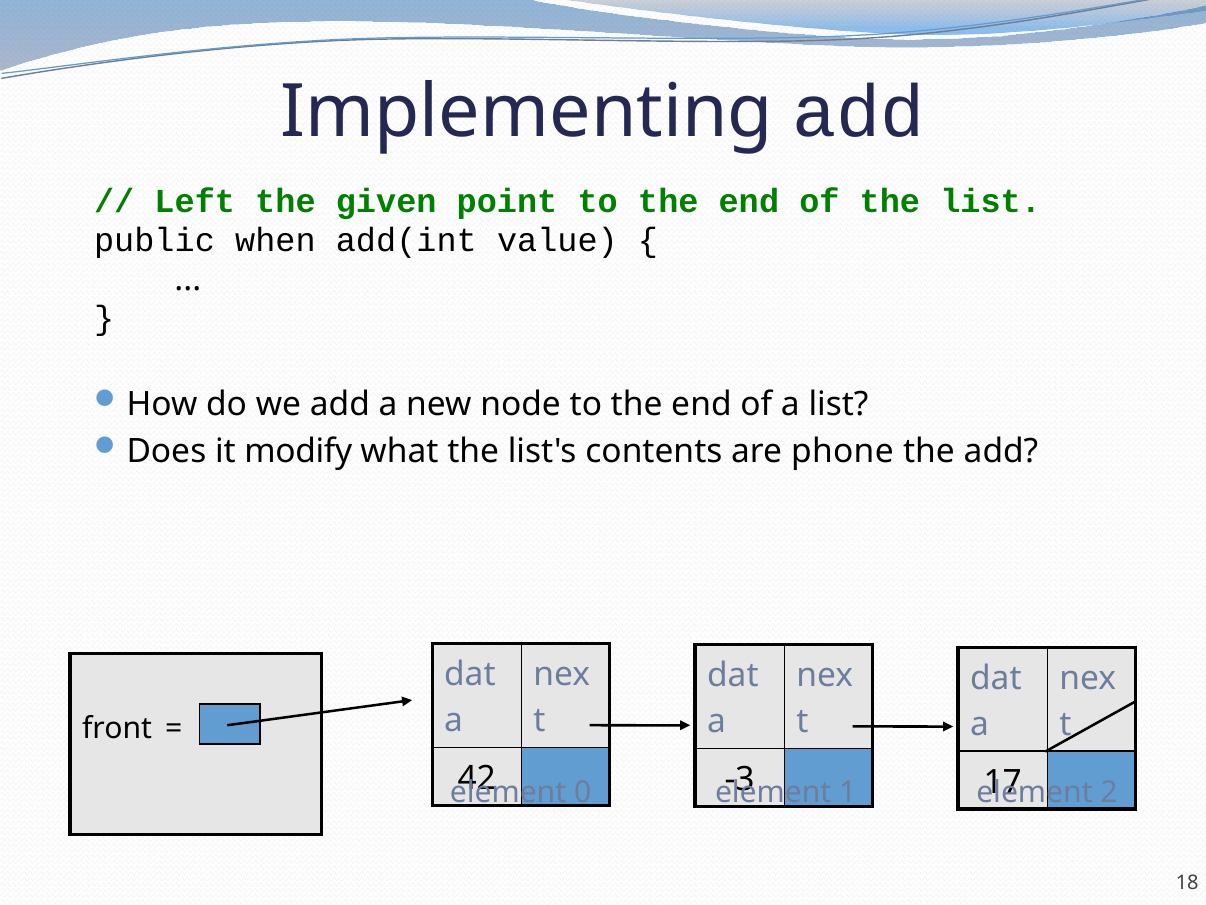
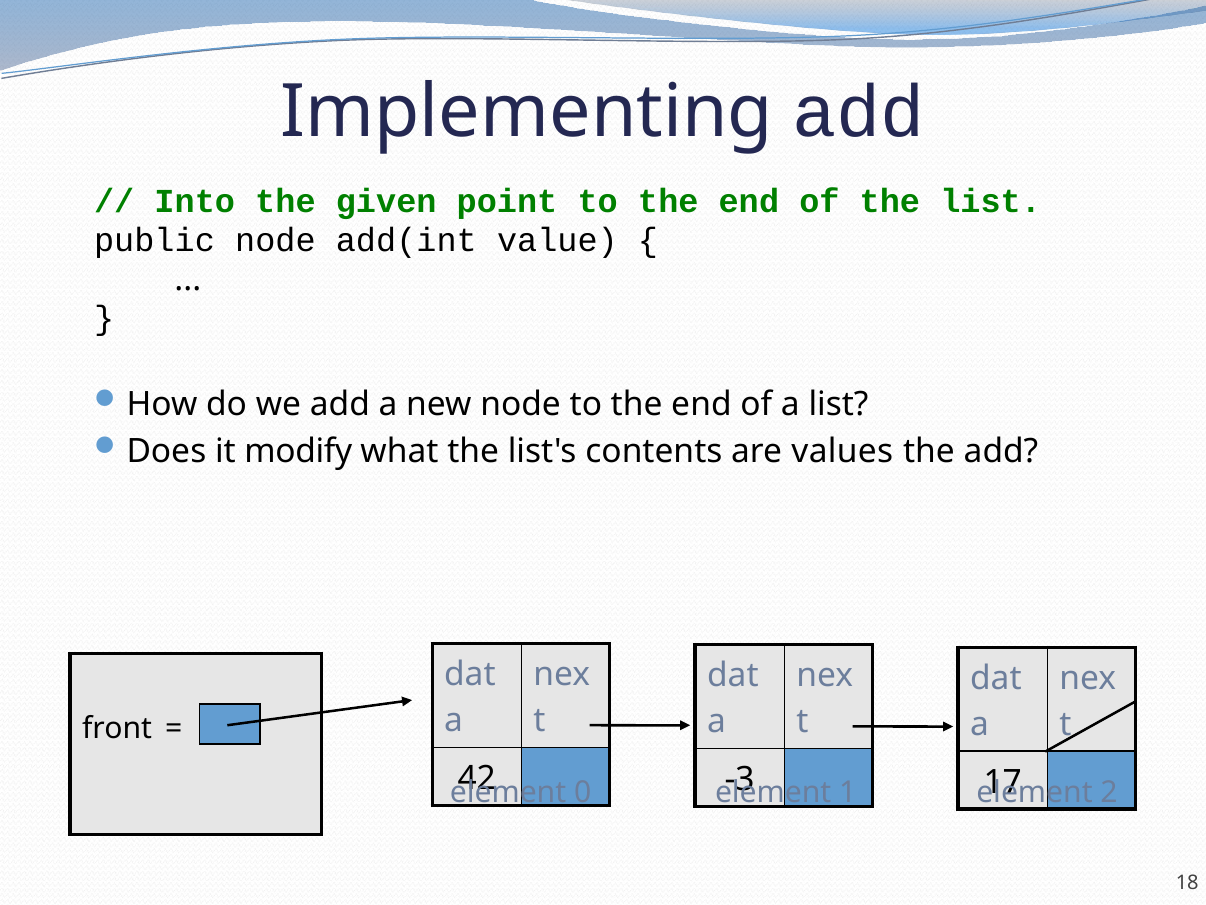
Left: Left -> Into (195, 202)
public when: when -> node (275, 240)
phone: phone -> values (842, 451)
